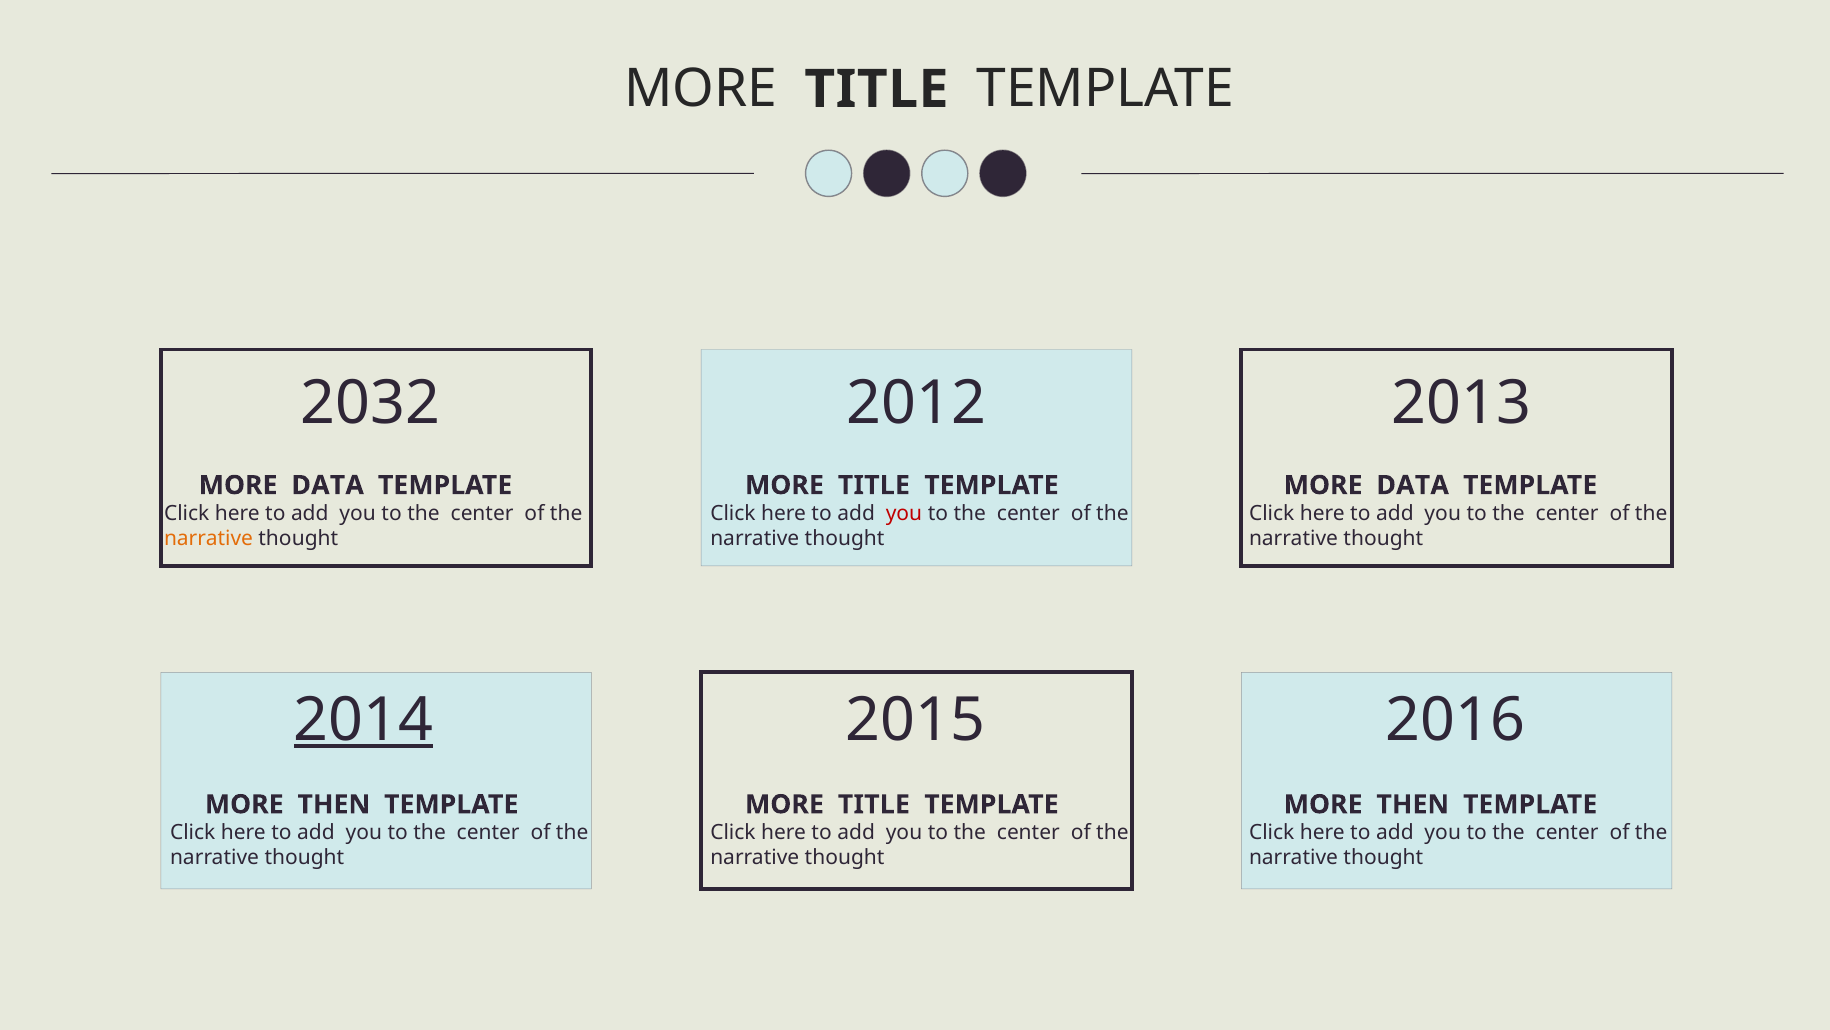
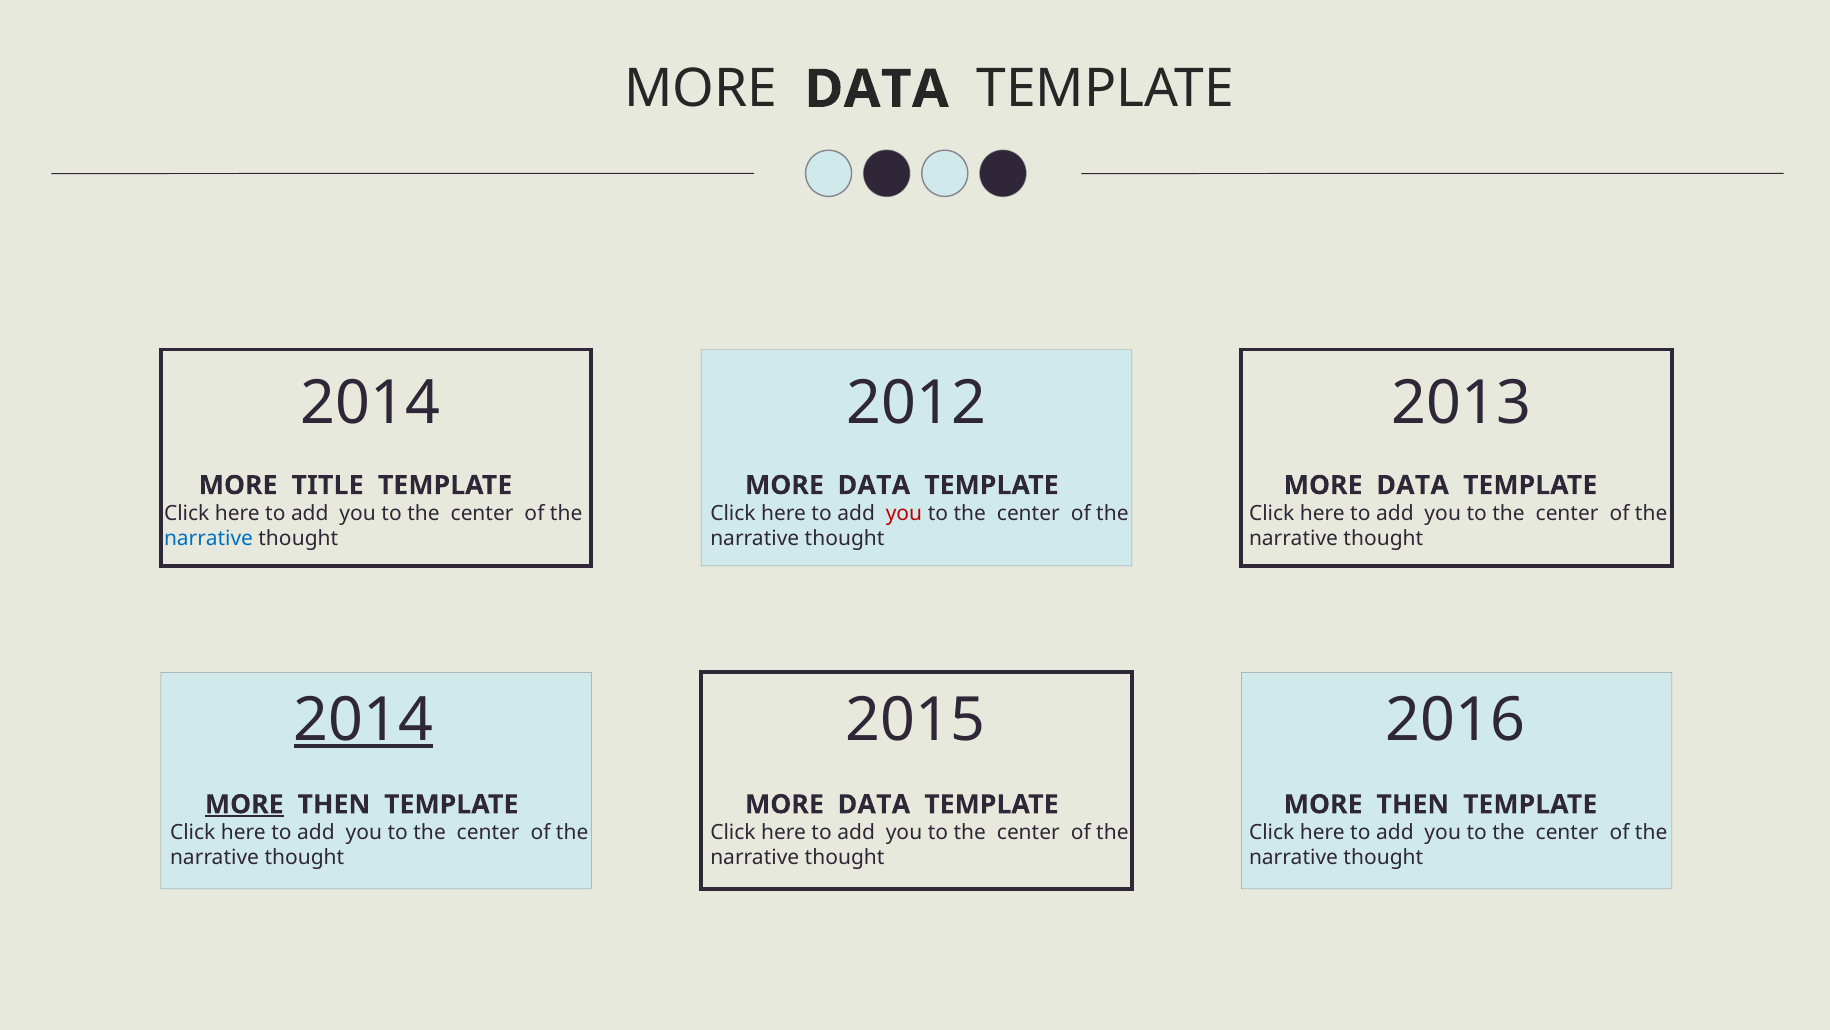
TITLE: TITLE -> DATA (877, 89)
2032: 2032 -> 2014 (371, 403)
DATA: DATA -> TITLE (328, 485)
TITLE: TITLE -> DATA (874, 485)
narrative colour: orange -> blue (209, 538)
MORE underline: none -> present (244, 804)
TITLE: TITLE -> DATA (874, 804)
